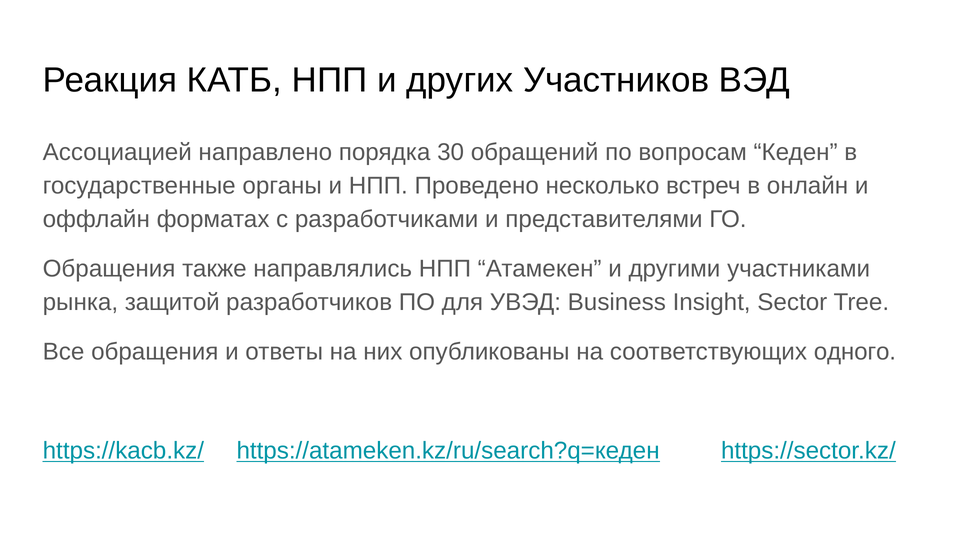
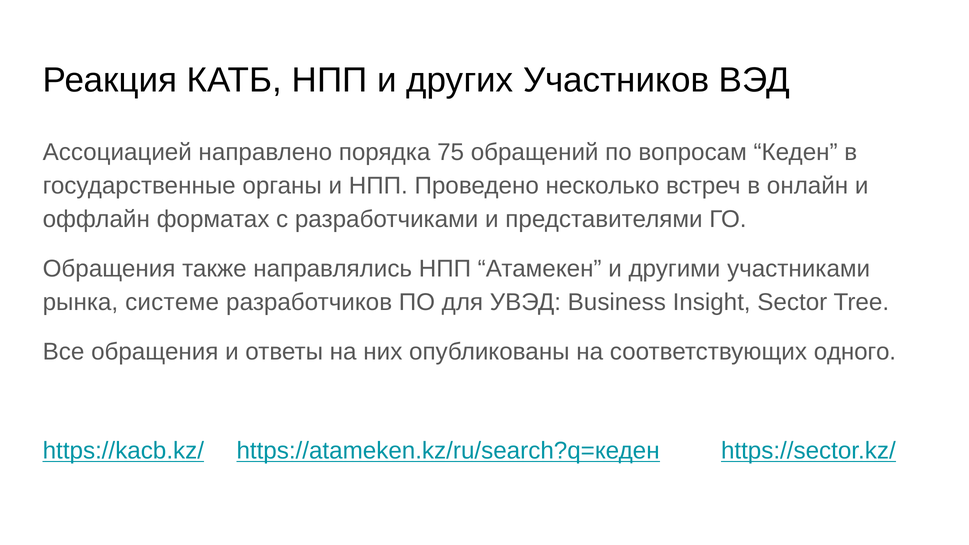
30: 30 -> 75 (451, 152)
защитой: защитой -> системе (172, 302)
